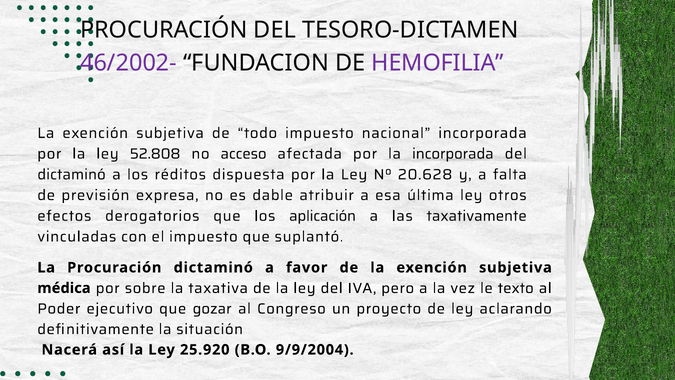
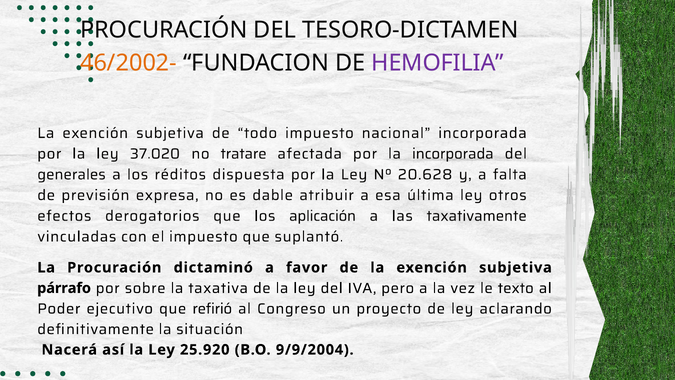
46/2002- colour: purple -> orange (129, 63)
52.808: 52.808 -> 37.020 (155, 154)
acceso: acceso -> tratare (244, 154)
dictaminó: dictaminó -> generales (72, 174)
médica: médica -> párrafo (64, 288)
gozar: gozar -> refirió (212, 308)
